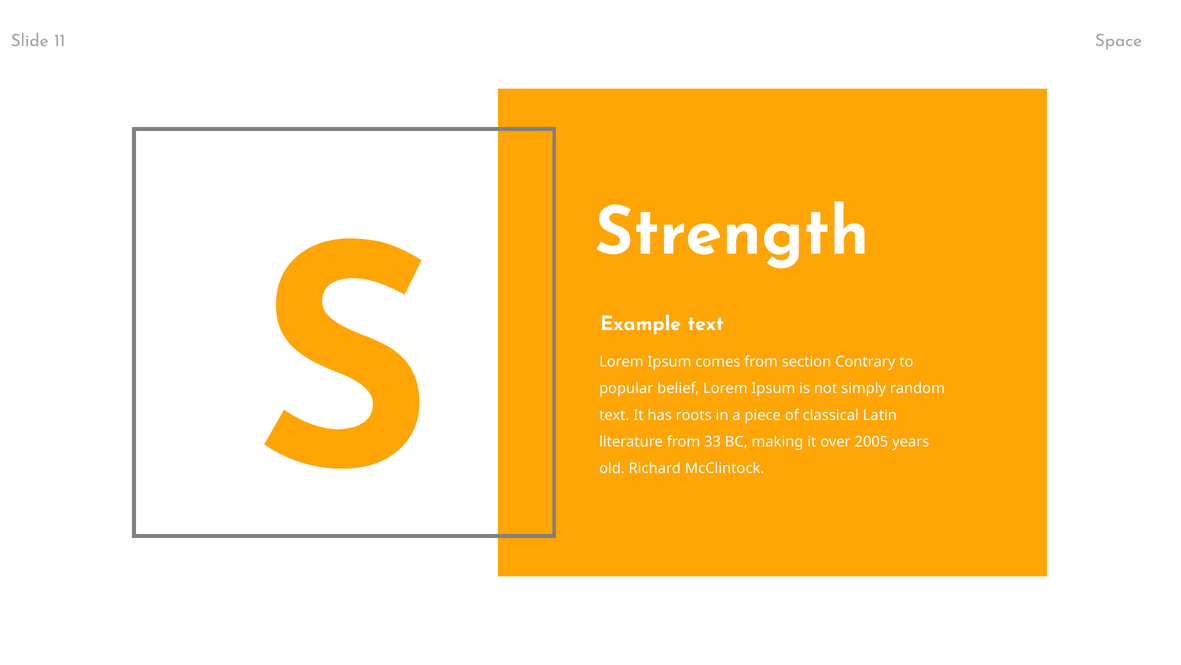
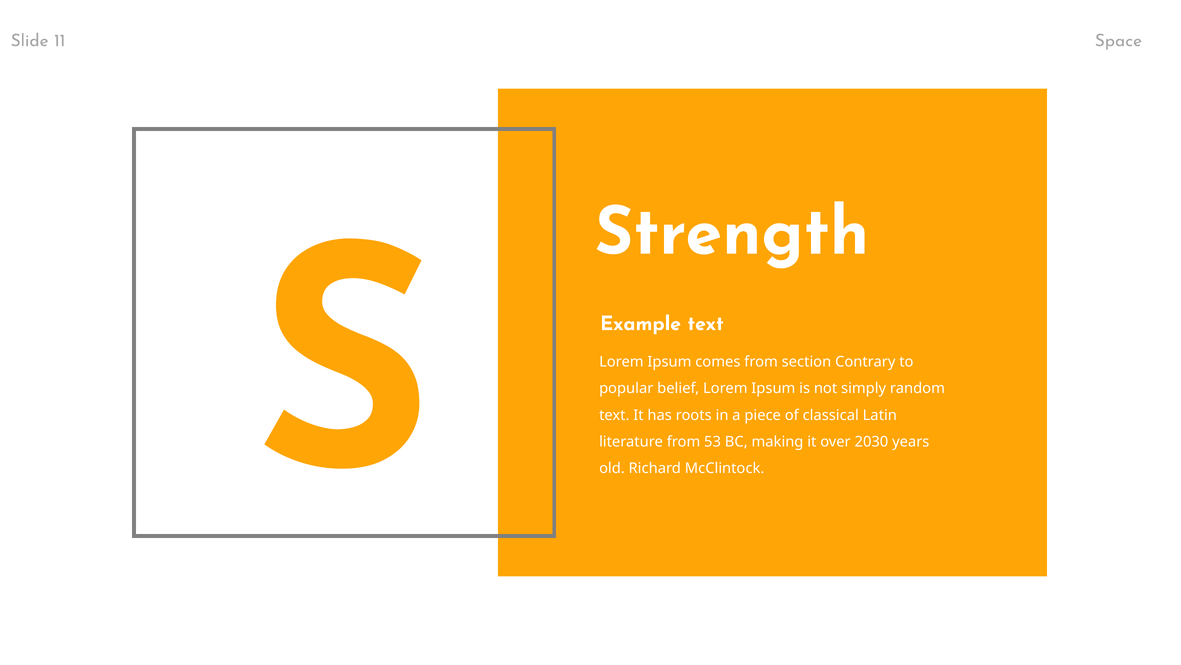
33: 33 -> 53 (713, 441)
2005: 2005 -> 2030 (871, 441)
